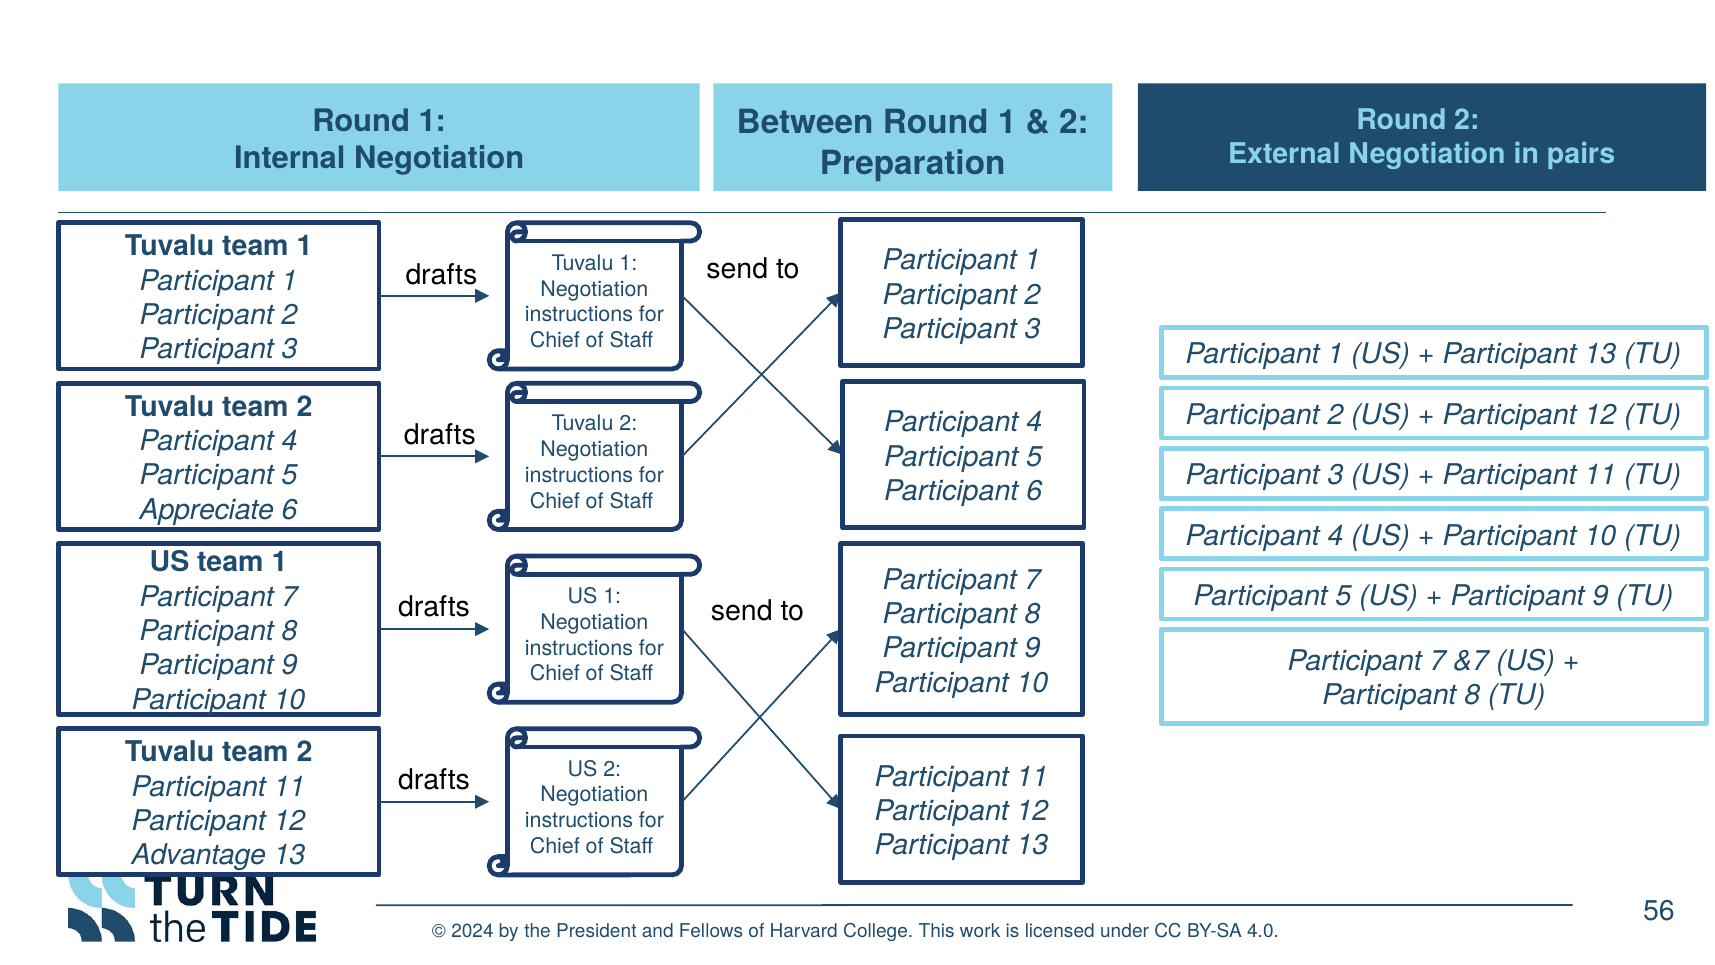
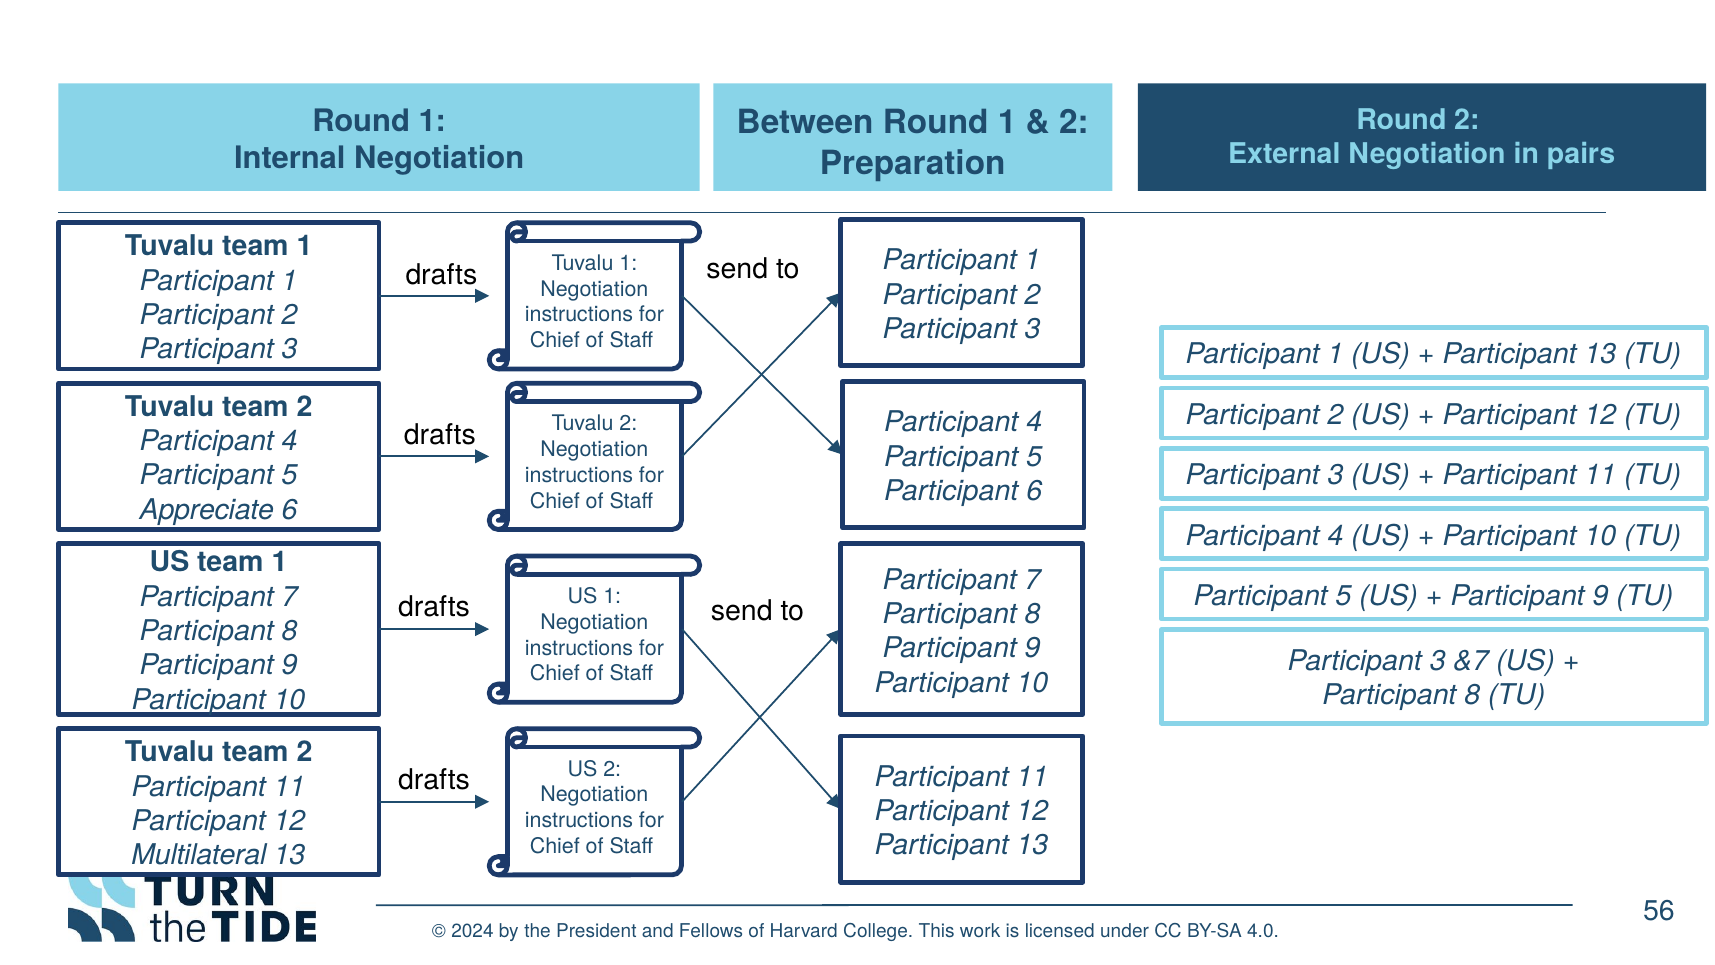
7: 7 -> 3 (1438, 661)
Advantage: Advantage -> Multilateral (199, 855)
